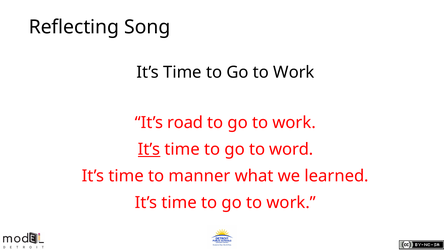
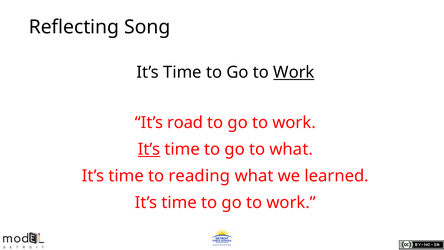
Work underline: none -> present (294, 72)
to word: word -> what (291, 149)
manner: manner -> reading (199, 176)
